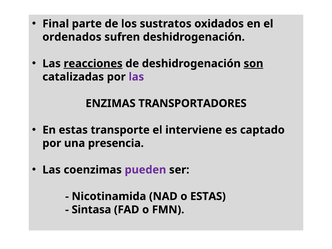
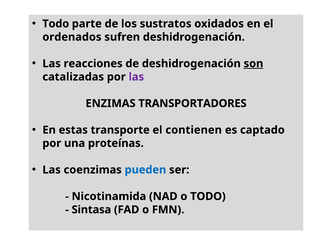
Final: Final -> Todo (56, 24)
reacciones underline: present -> none (93, 64)
interviene: interviene -> contienen (194, 130)
presencia: presencia -> proteínas (116, 143)
pueden colour: purple -> blue (145, 170)
o ESTAS: ESTAS -> TODO (208, 196)
